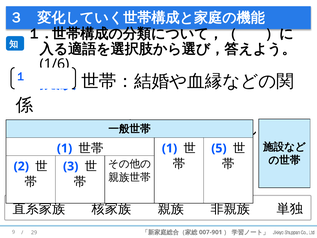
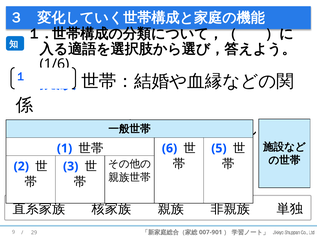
1: 1 -> 6 (170, 148)
